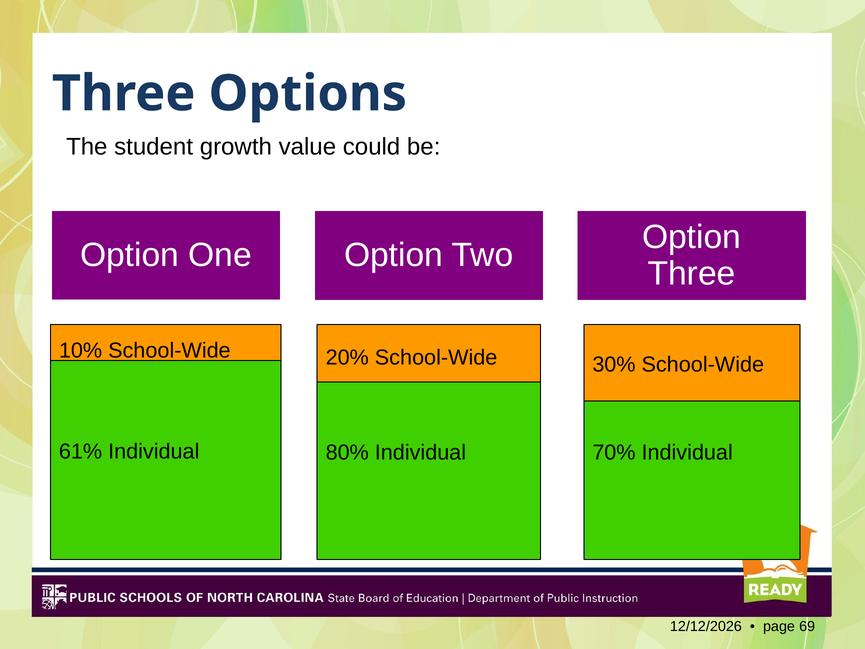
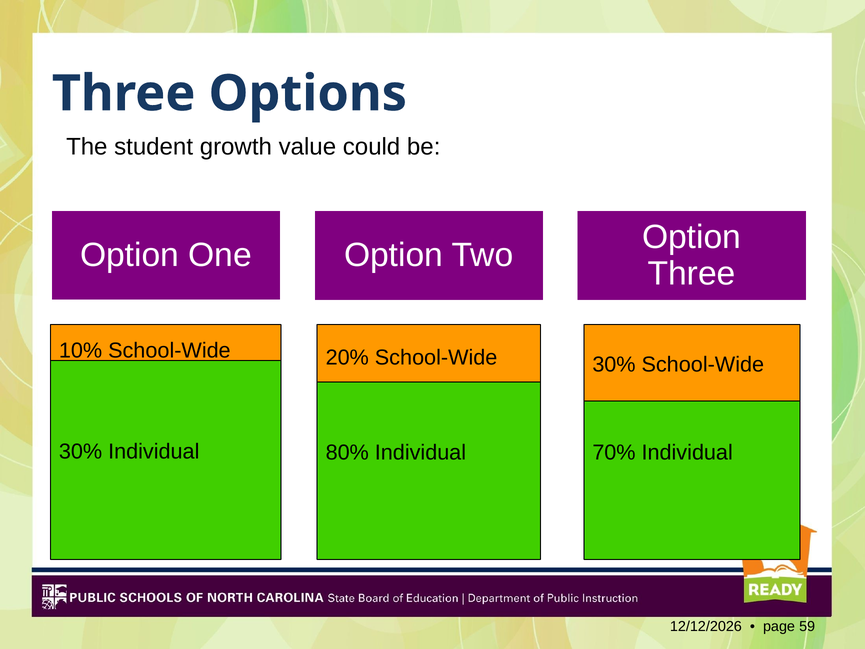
61%: 61% -> 30% (81, 451)
69: 69 -> 59 (807, 626)
